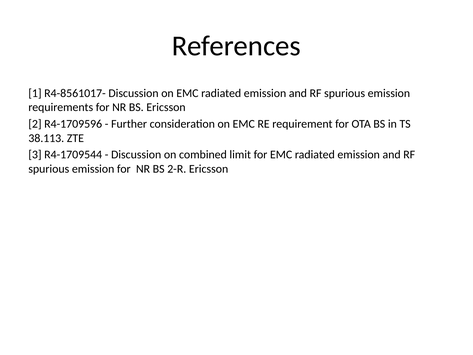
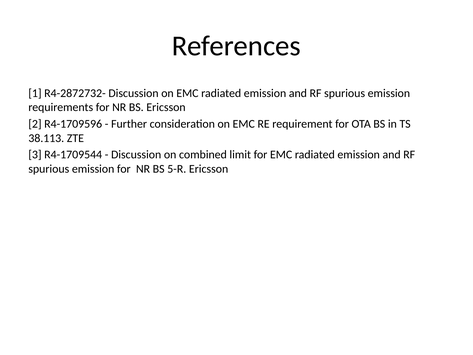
R4-8561017-: R4-8561017- -> R4-2872732- (75, 93)
2-R: 2-R -> 5-R (177, 169)
